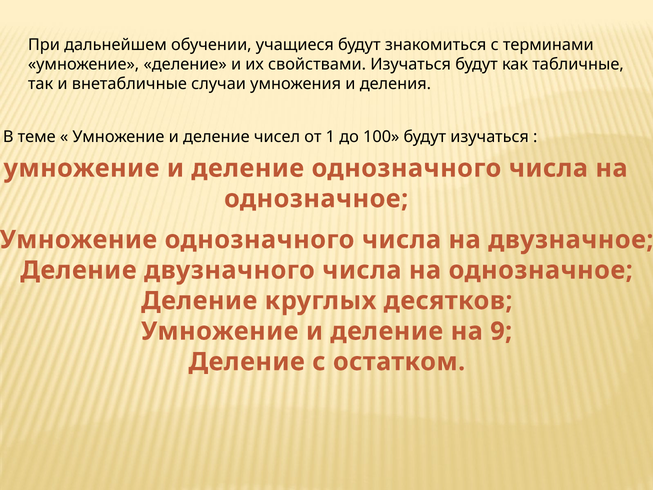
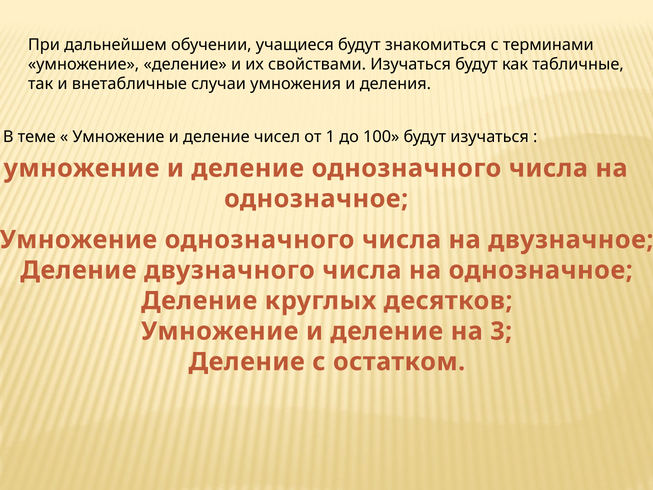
9: 9 -> 3 (501, 331)
